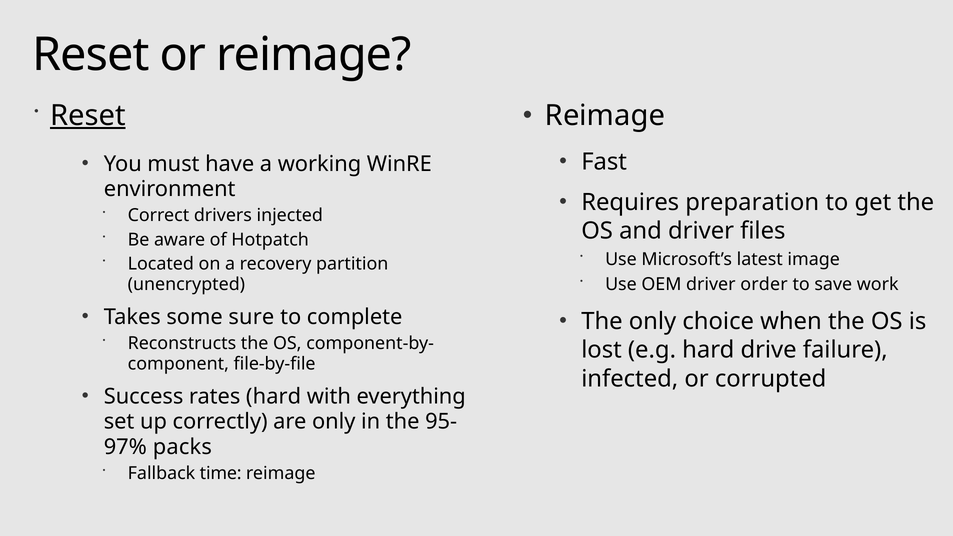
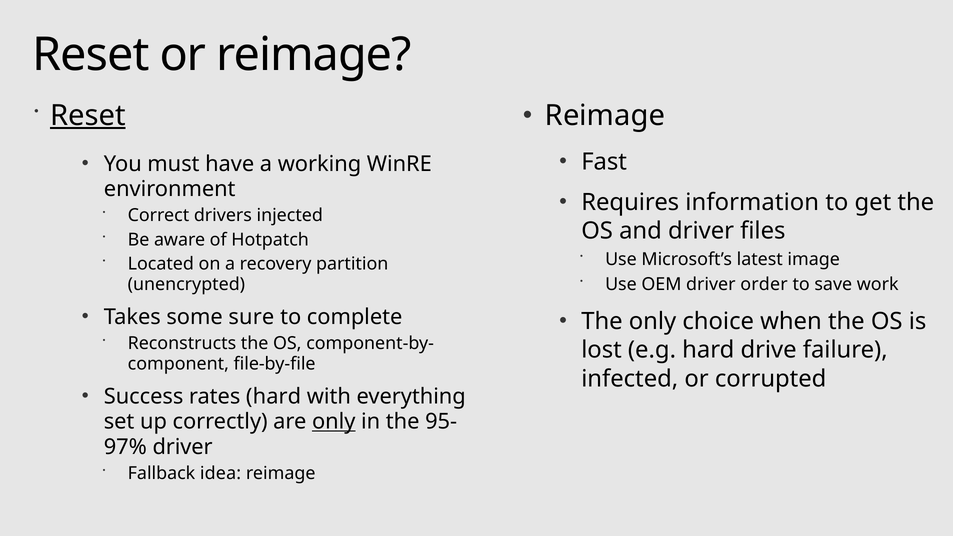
preparation: preparation -> information (752, 202)
only underline: none -> present (334, 422)
packs: packs -> driver (183, 447)
time: time -> idea (221, 473)
